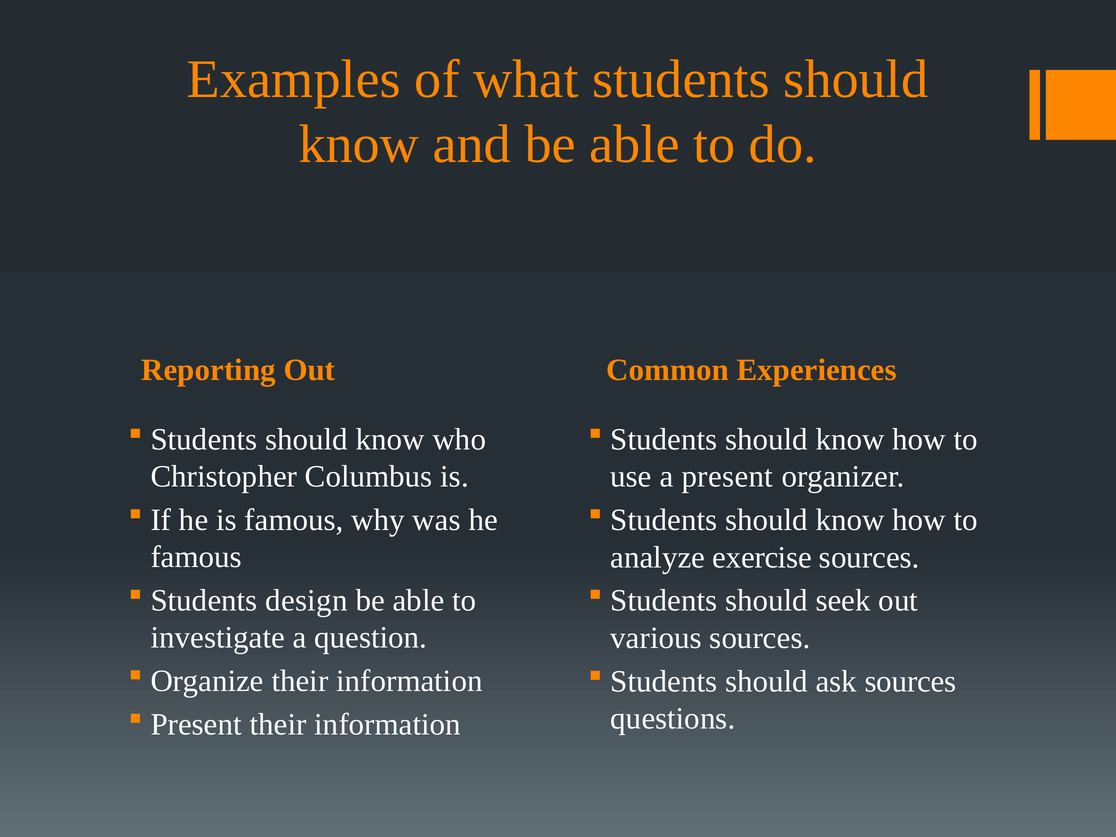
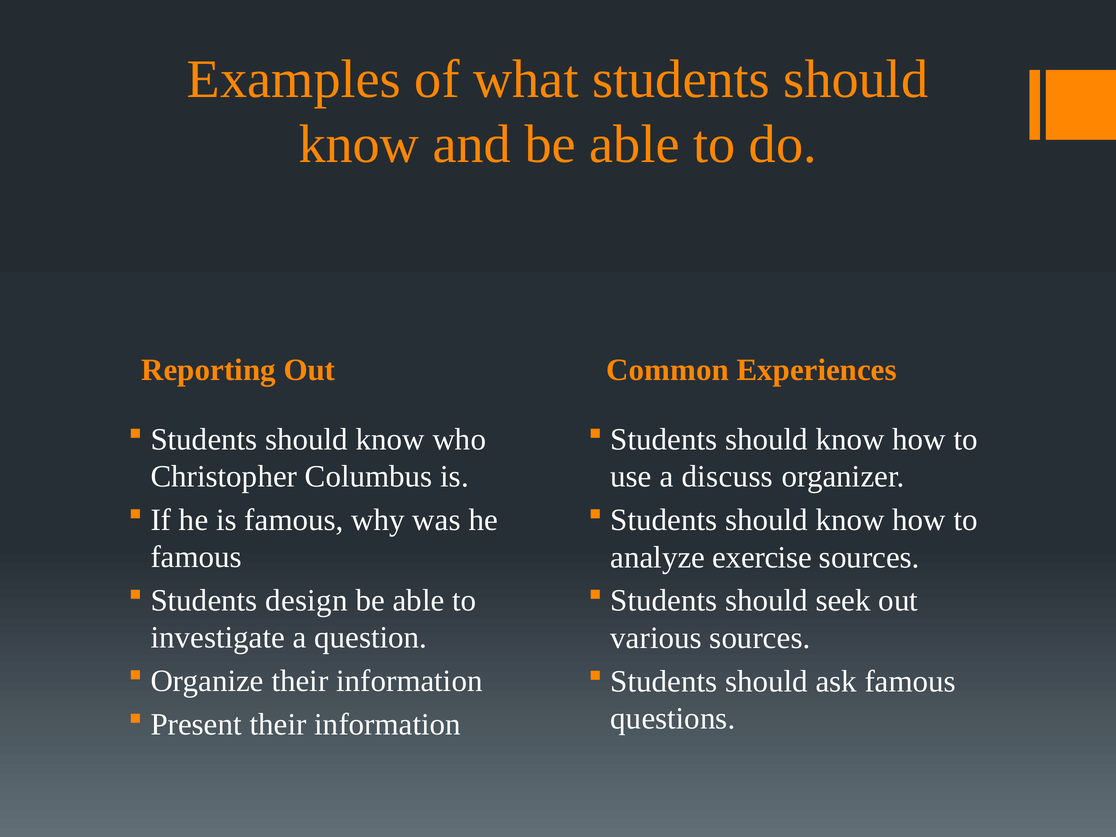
a present: present -> discuss (727, 477)
ask sources: sources -> famous (910, 681)
